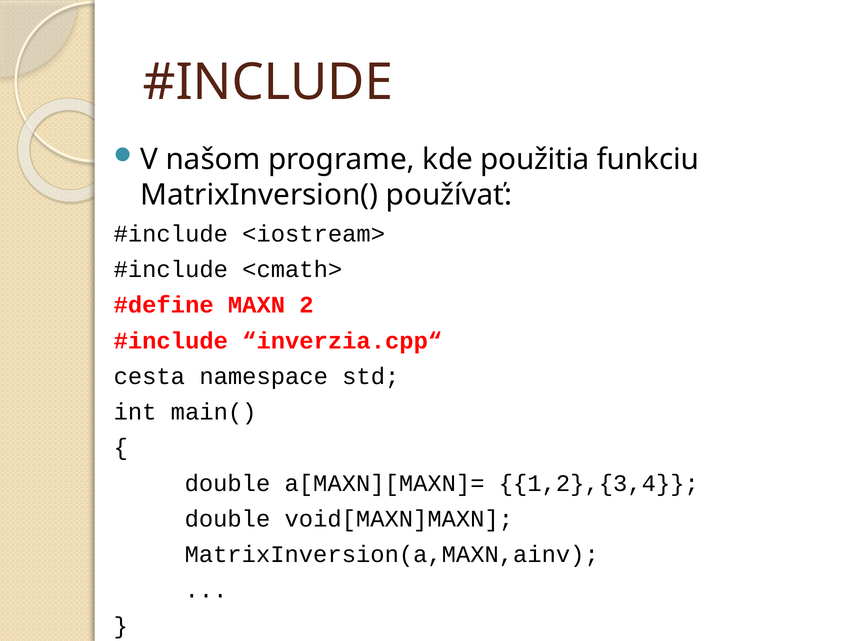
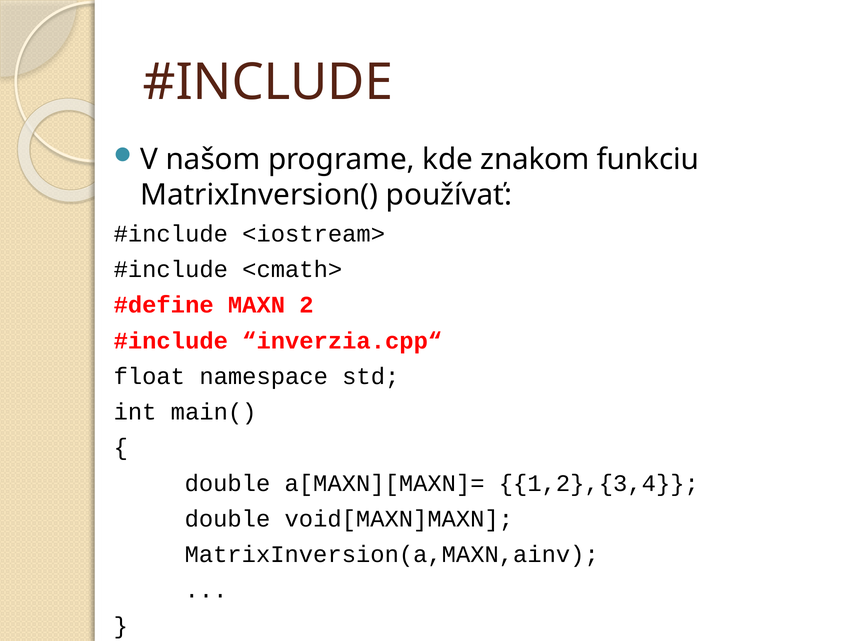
použitia: použitia -> znakom (535, 159)
cesta: cesta -> float (149, 376)
